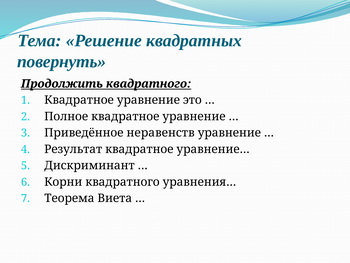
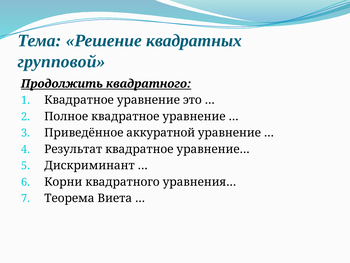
повернуть: повернуть -> групповой (62, 61)
неравенств: неравенств -> аккуратной (161, 133)
